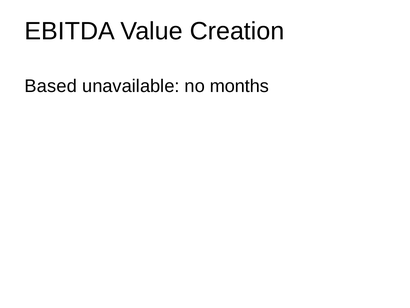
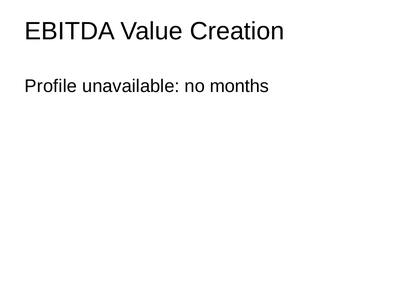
Based: Based -> Profile (51, 86)
